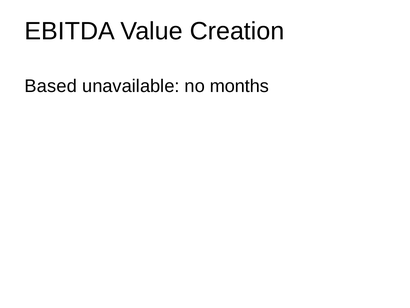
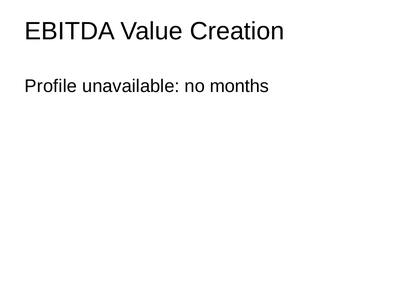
Based: Based -> Profile (51, 86)
